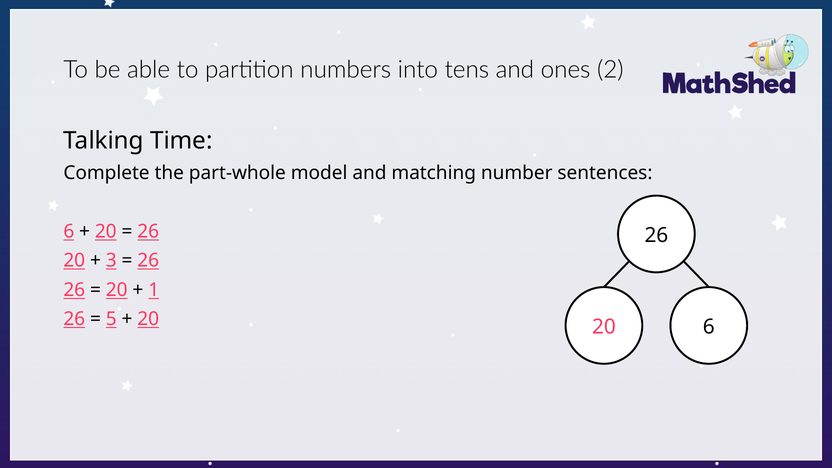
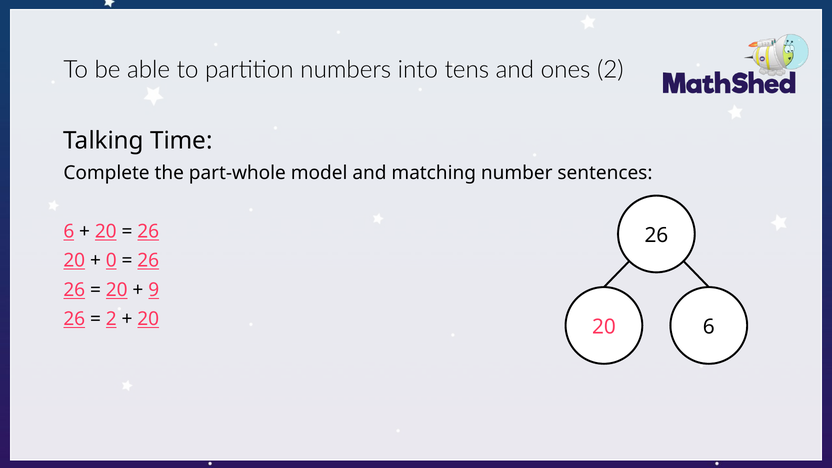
3: 3 -> 0 (111, 261)
1: 1 -> 9 (154, 290)
5: 5 -> 2 (111, 319)
